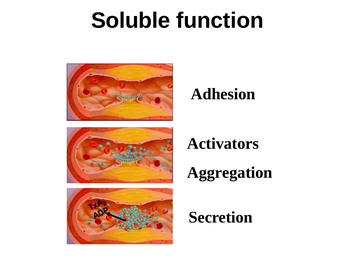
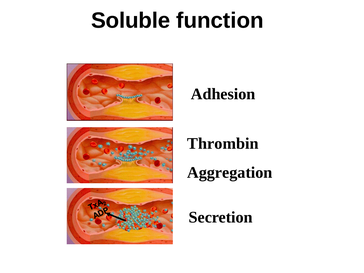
Activators: Activators -> Thrombin (223, 143)
